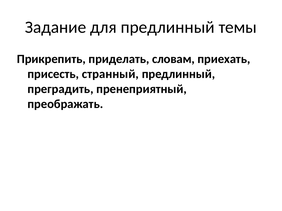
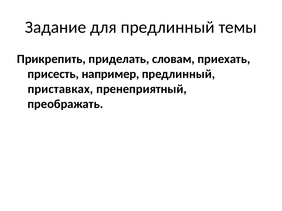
странный: странный -> например (110, 74)
преградить: преградить -> приставках (60, 89)
